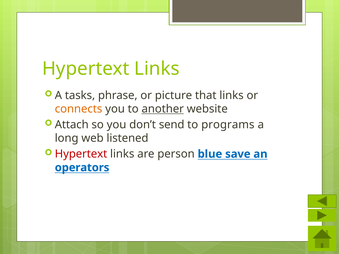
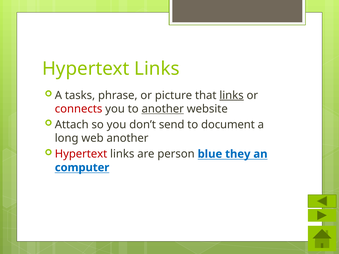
links underline: none -> present (232, 95)
connects colour: orange -> red (79, 109)
programs: programs -> document (228, 125)
web listened: listened -> another (128, 138)
save: save -> they (238, 154)
operators: operators -> computer (82, 168)
